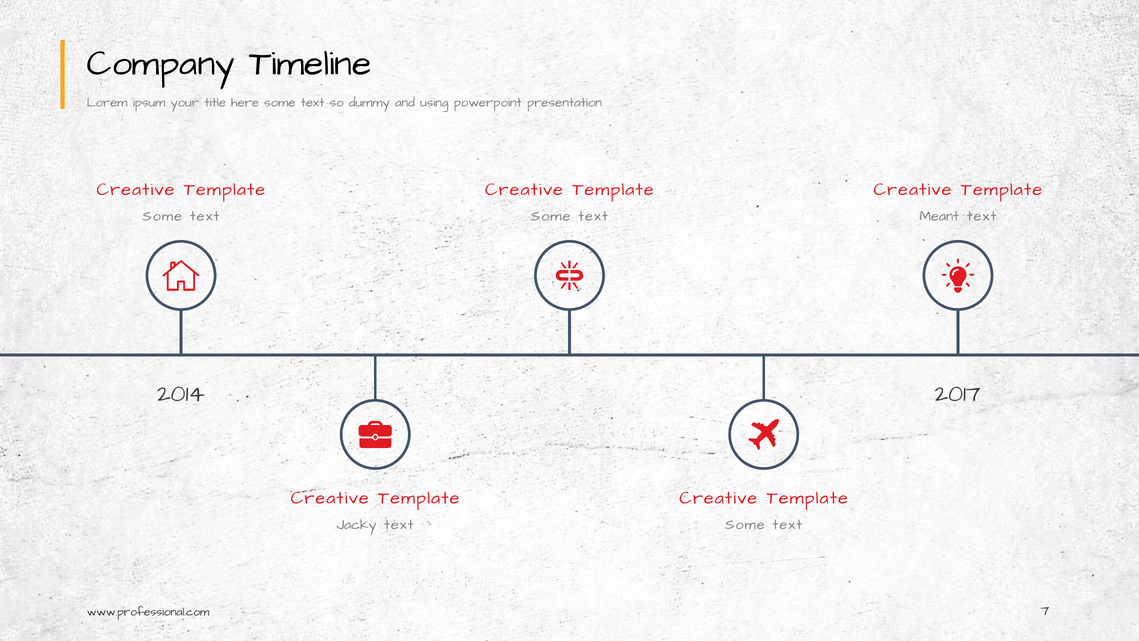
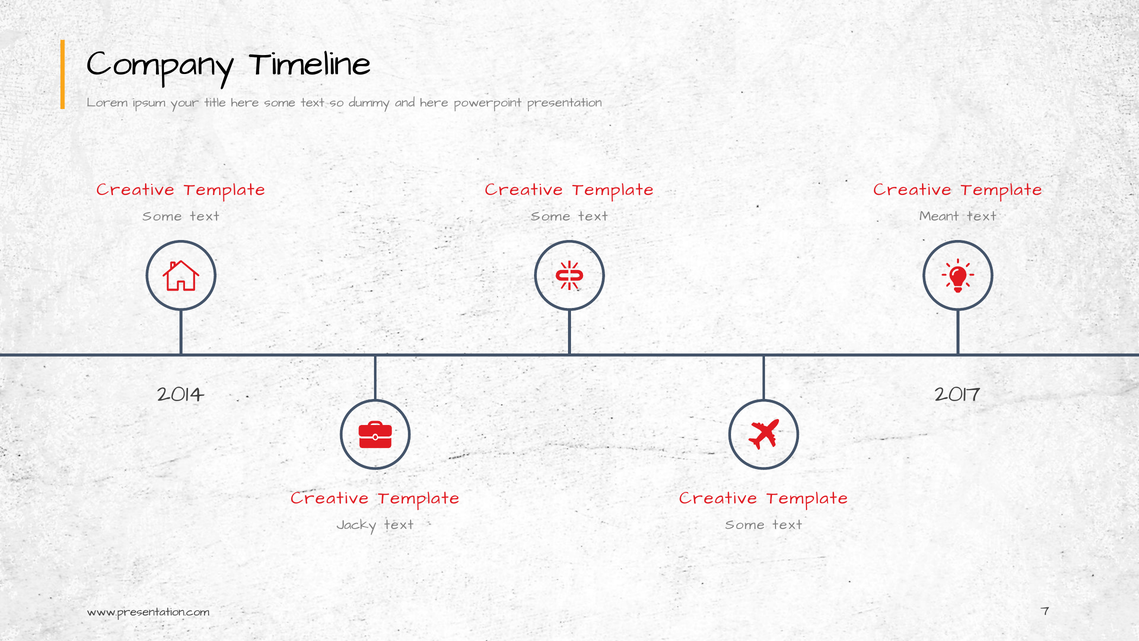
and using: using -> here (434, 103)
www.professional.com: www.professional.com -> www.presentation.com (148, 612)
